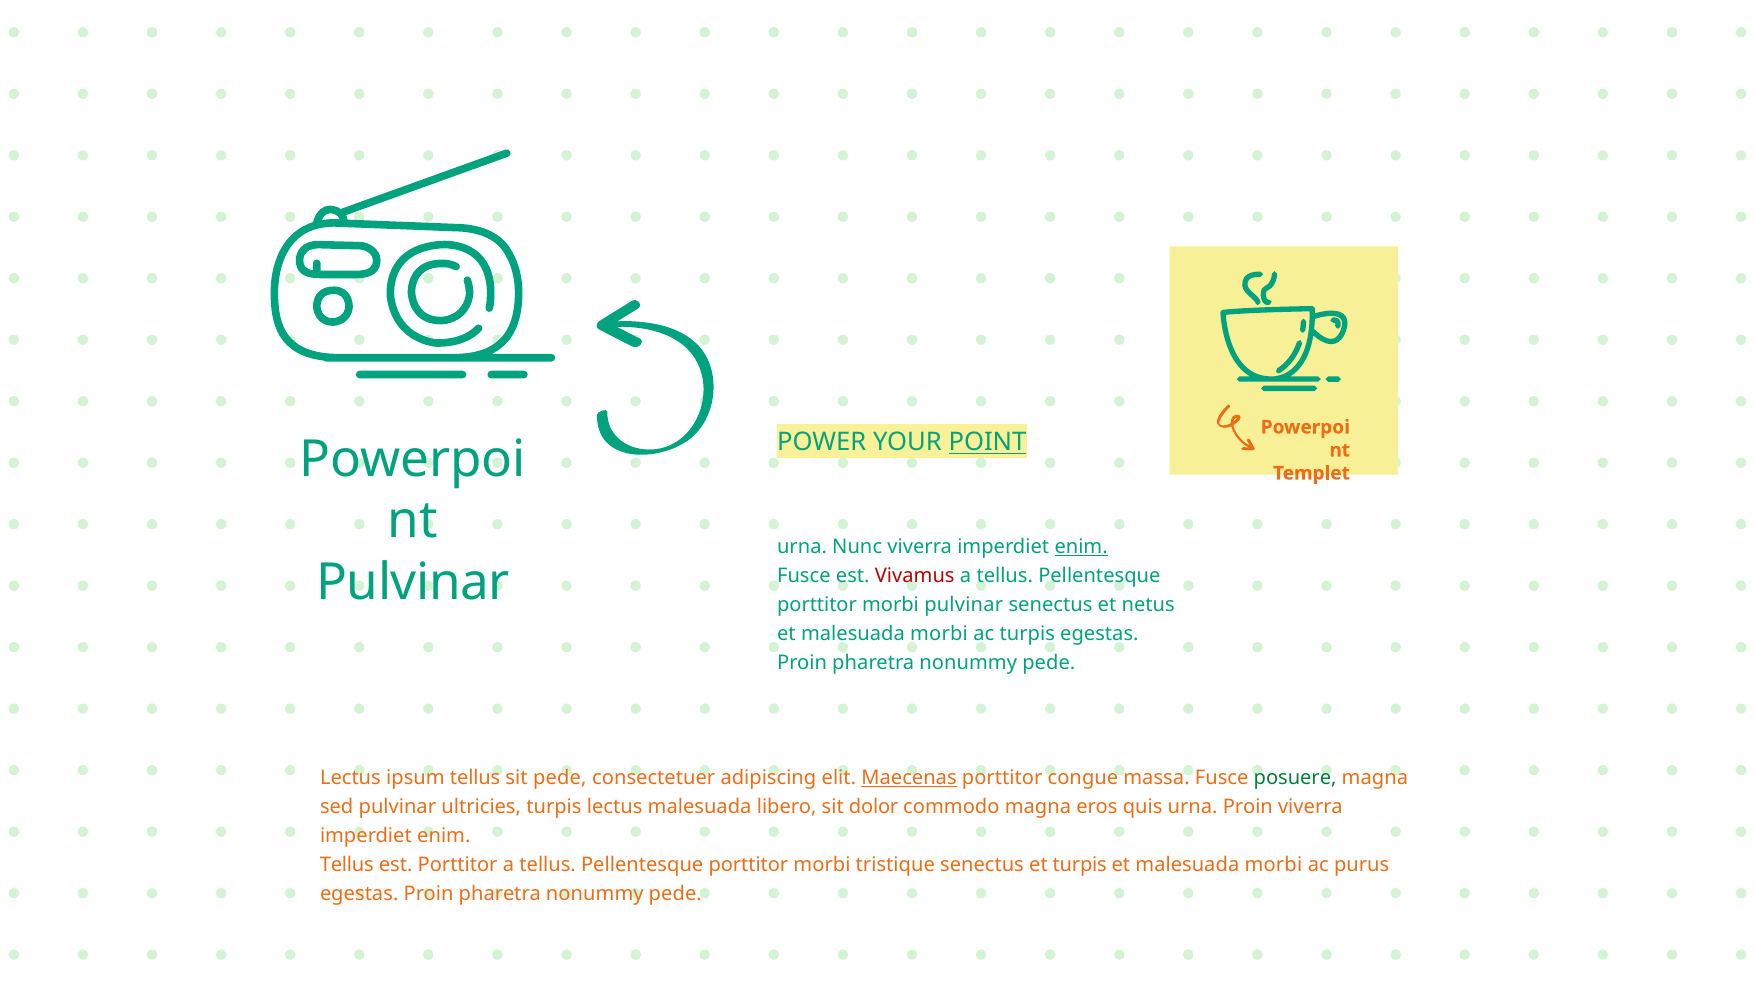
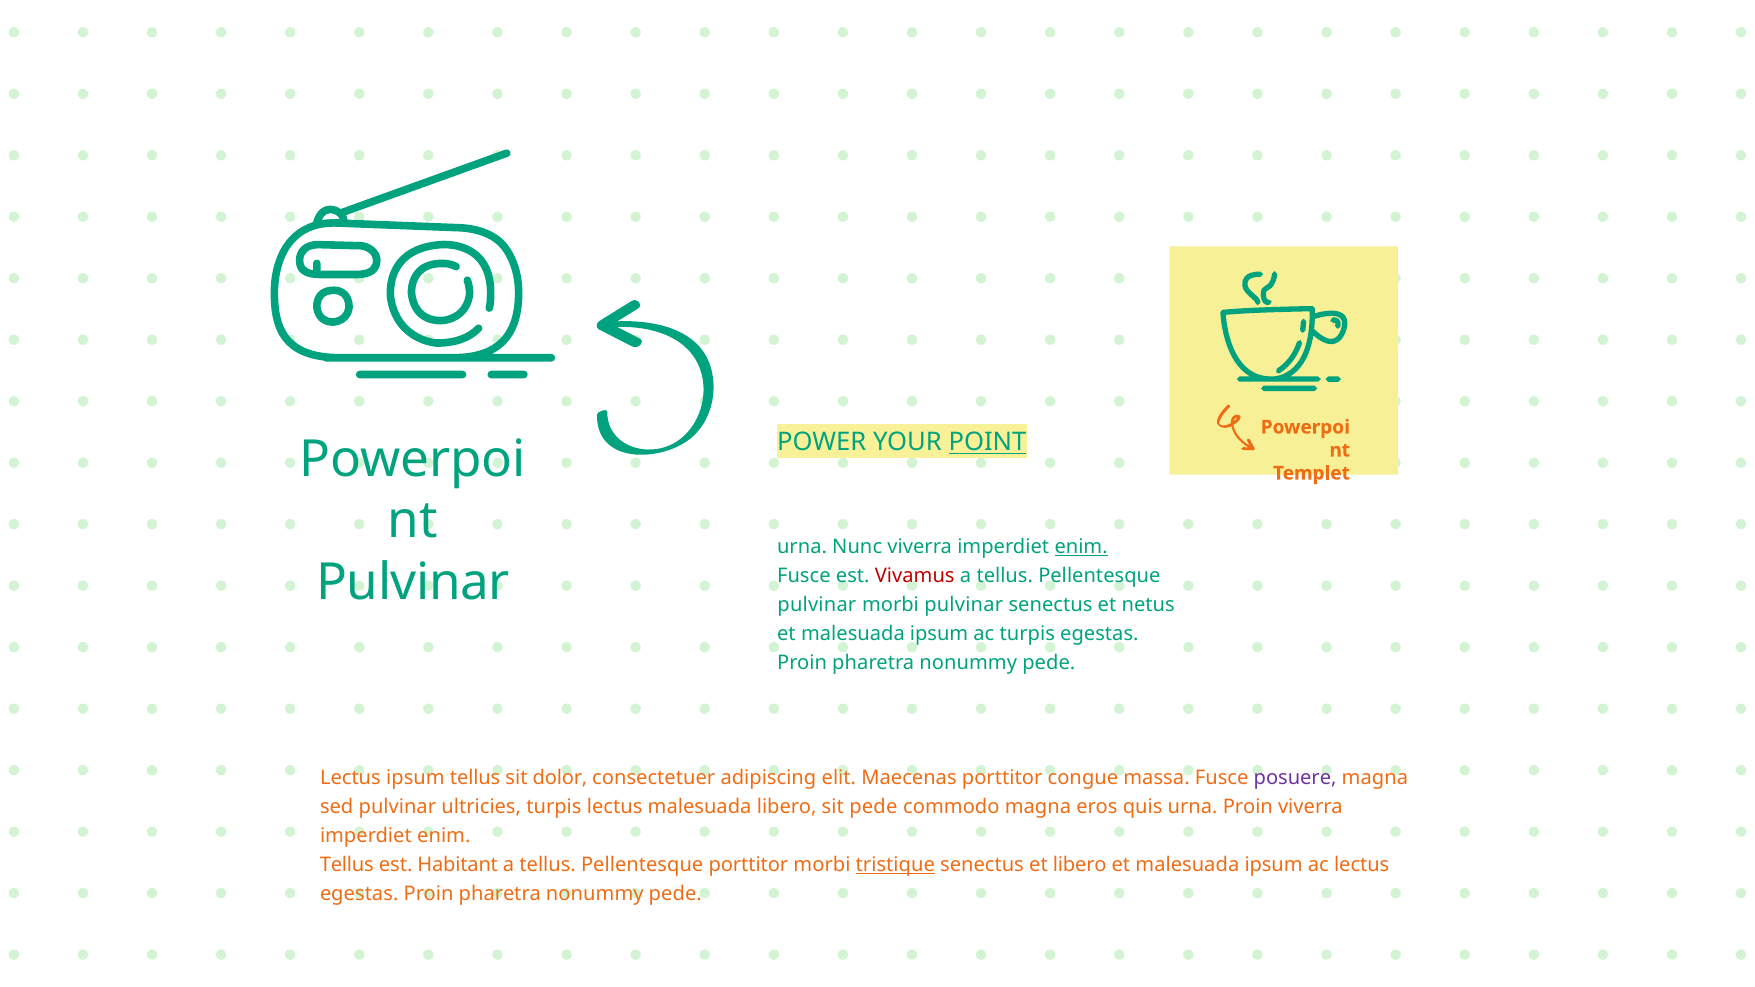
porttitor: porttitor -> pulvinar (817, 605)
morbi: morbi -> ipsum (939, 634)
sit pede: pede -> dolor (560, 778)
Maecenas underline: present -> none (909, 778)
posuere colour: green -> purple (1295, 778)
sit dolor: dolor -> pede (873, 807)
est Porttitor: Porttitor -> Habitant (458, 865)
tristique underline: none -> present (895, 865)
et turpis: turpis -> libero (1080, 865)
morbi: morbi -> ipsum (1274, 865)
ac purus: purus -> lectus (1362, 865)
